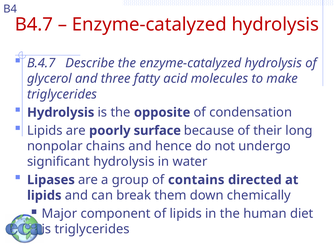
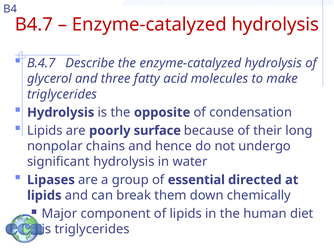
contains: contains -> essential (196, 180)
